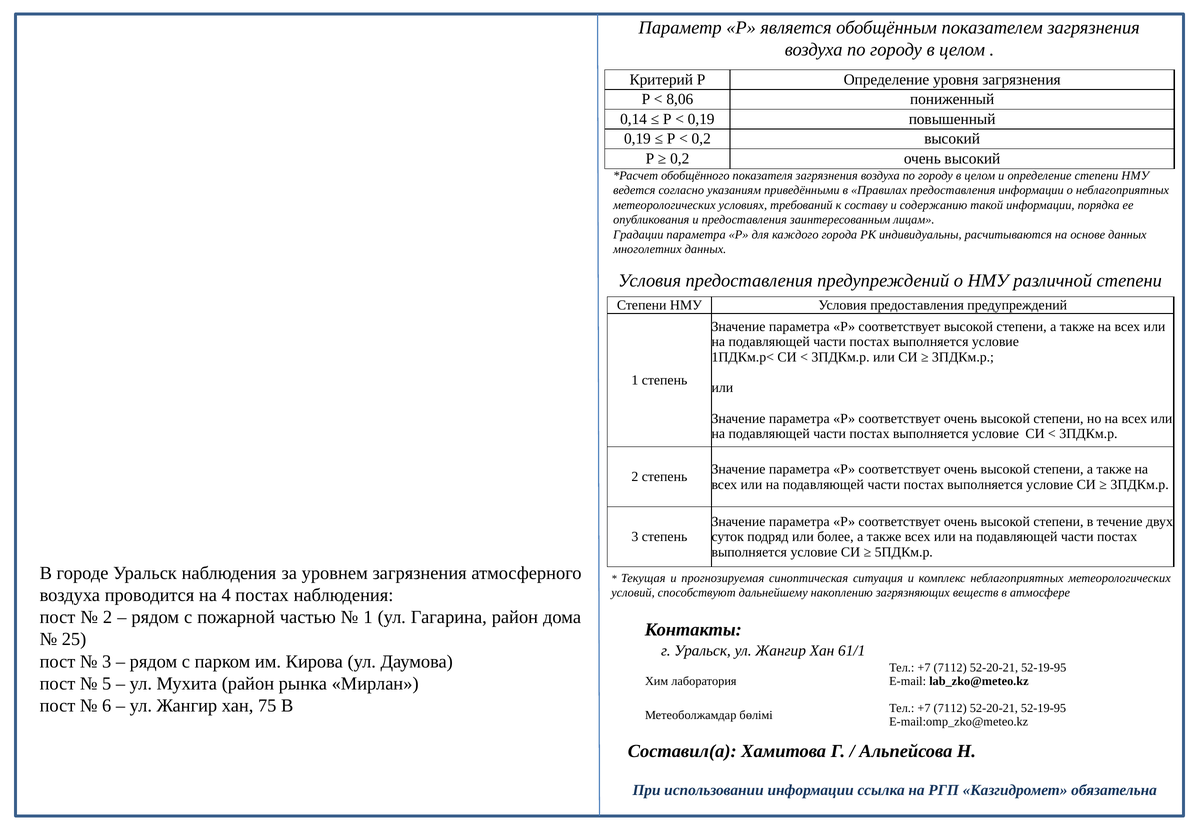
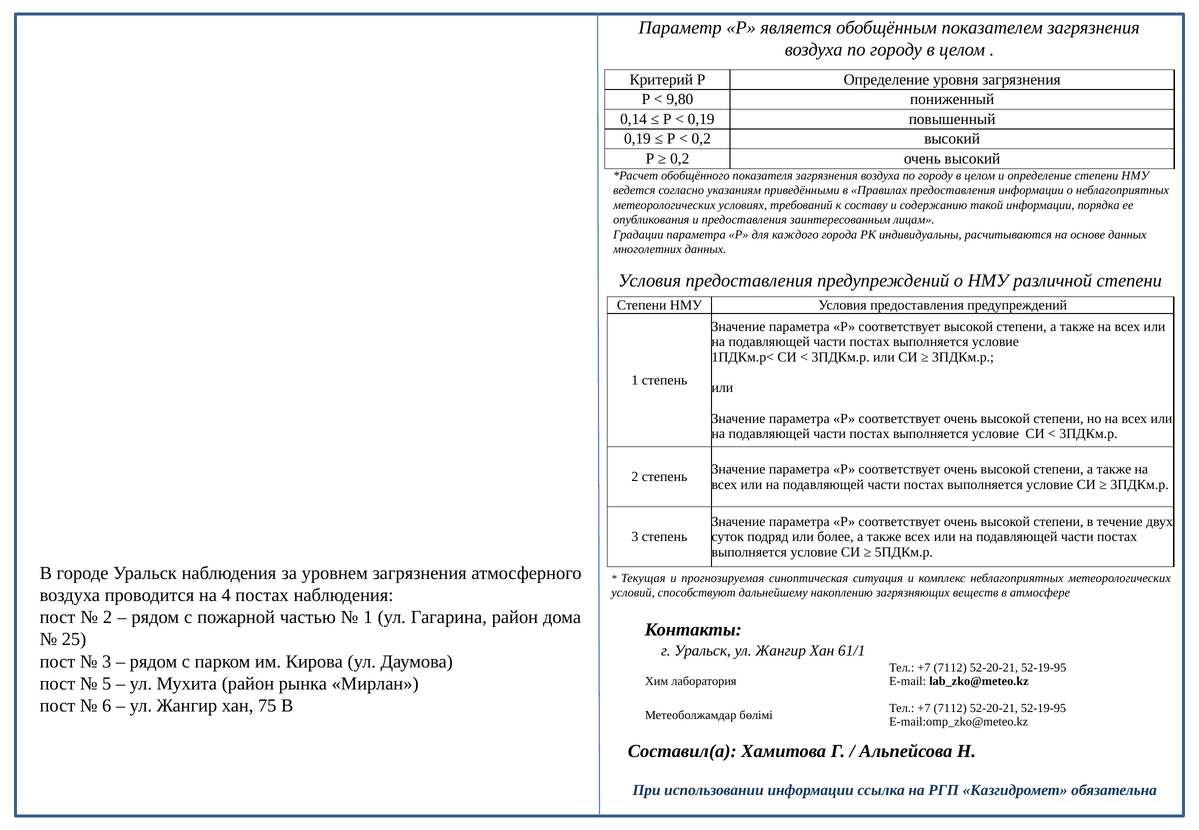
8,06: 8,06 -> 9,80 (680, 99)
